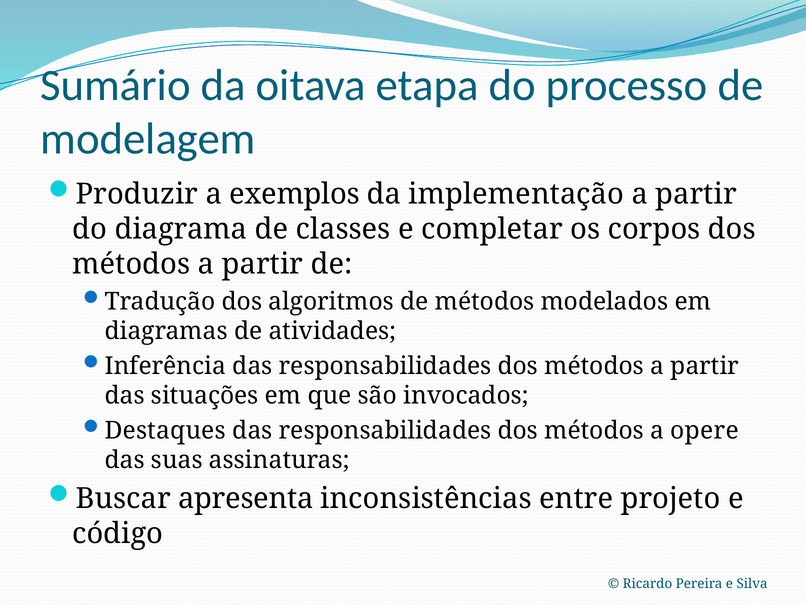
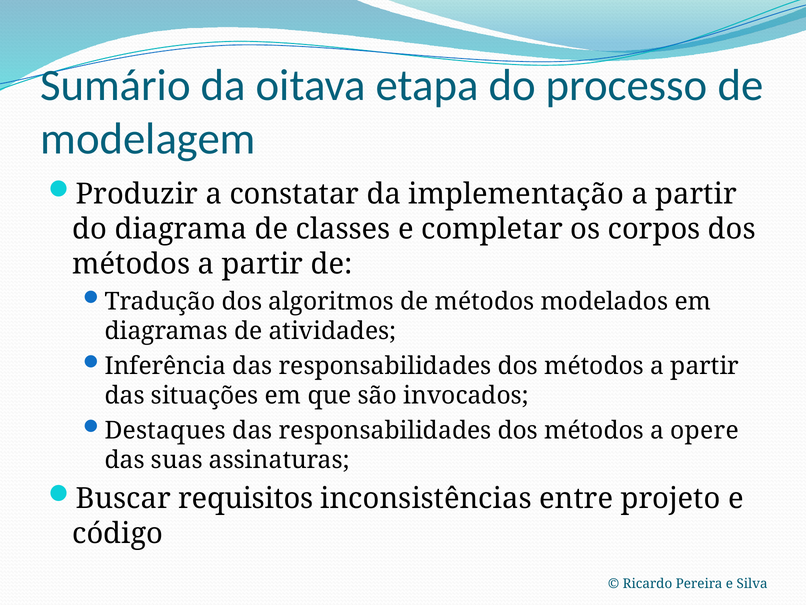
exemplos: exemplos -> constatar (294, 194)
apresenta: apresenta -> requisitos (246, 498)
